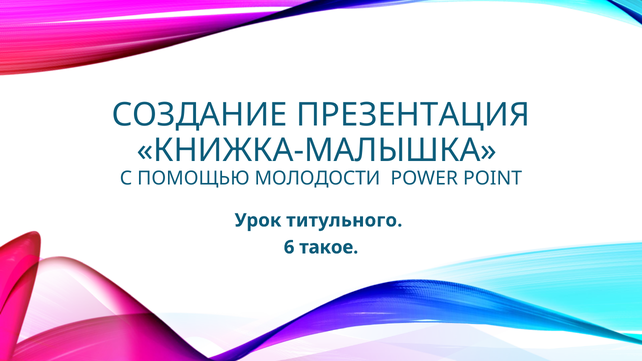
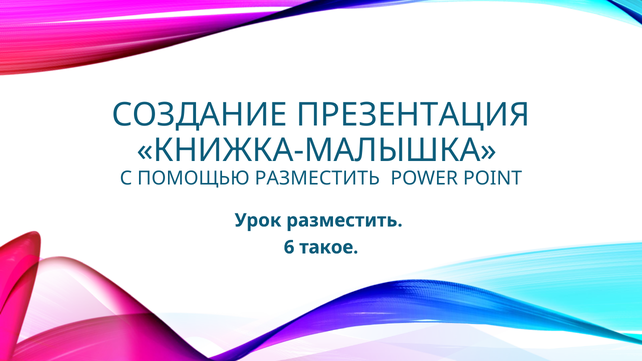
ПОМОЩЬЮ МОЛОДОСТИ: МОЛОДОСТИ -> РАЗМЕСТИТЬ (317, 179)
Урок титульного: титульного -> разместить (344, 220)
